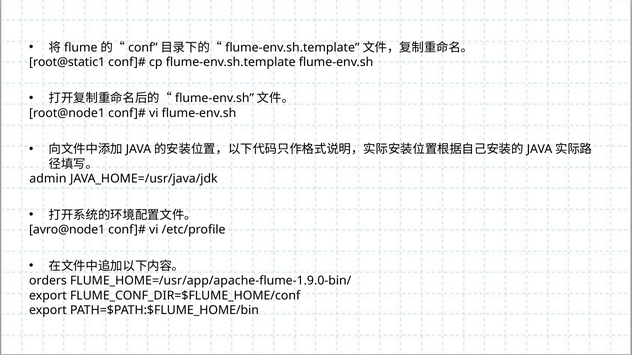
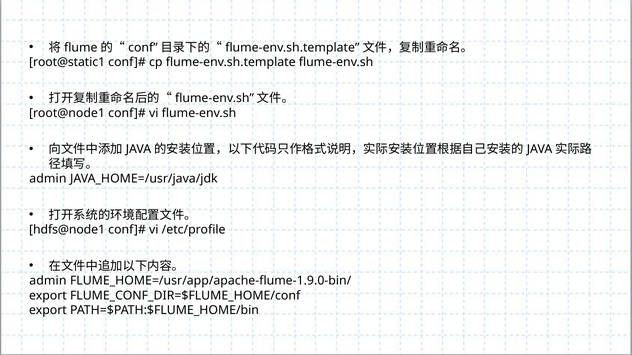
avro@node1: avro@node1 -> hdfs@node1 (67, 230)
orders: orders -> admin (48, 281)
